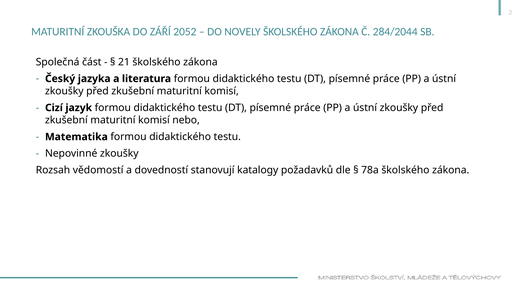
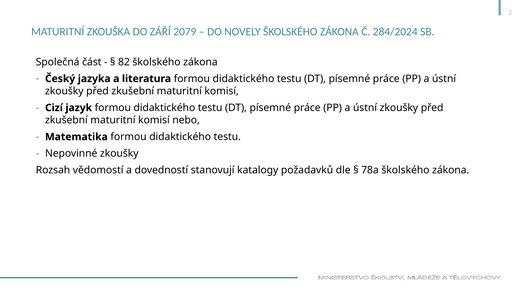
2052: 2052 -> 2079 (185, 32)
284/2044: 284/2044 -> 284/2024 (395, 32)
21: 21 -> 82 (124, 62)
